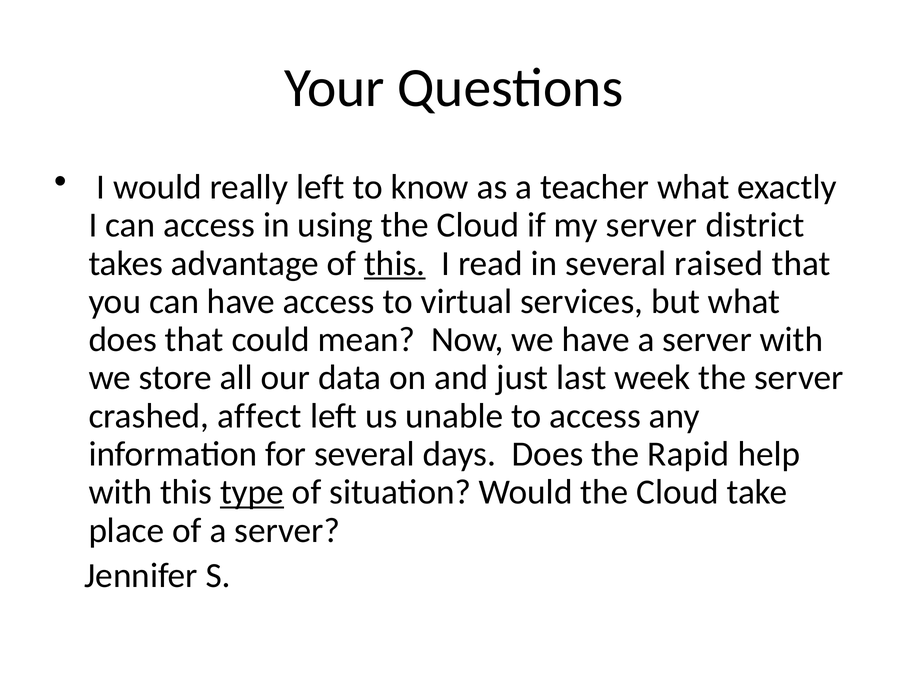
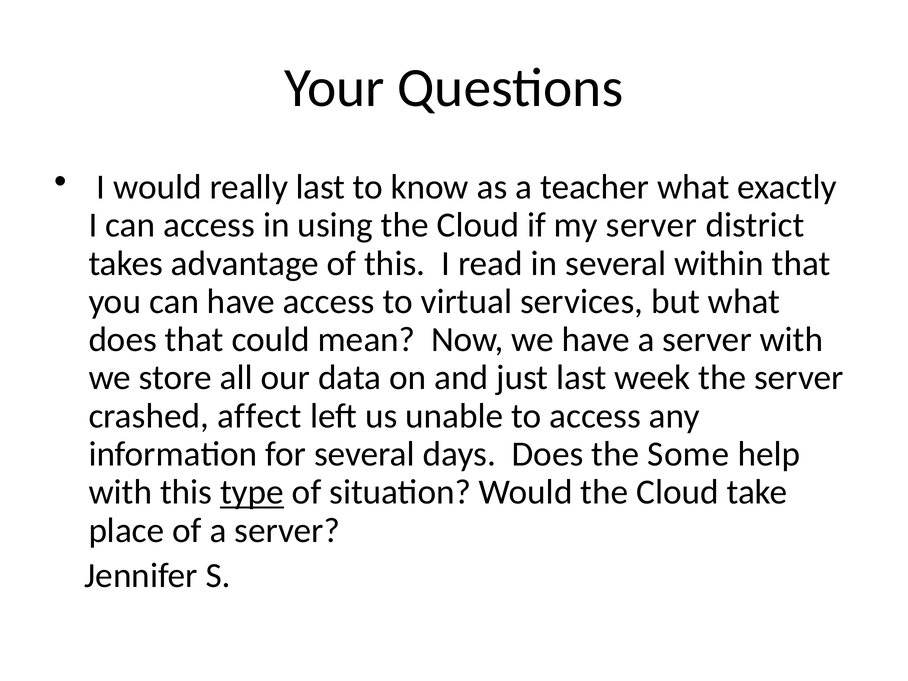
really left: left -> last (320, 187)
this underline: present -> none (395, 263)
raised: raised -> within (719, 263)
Rapid: Rapid -> Some (688, 454)
